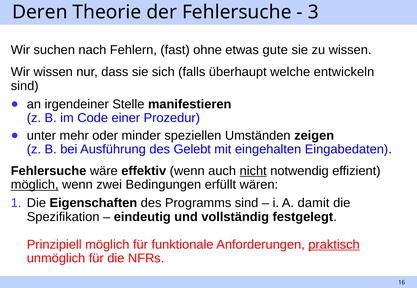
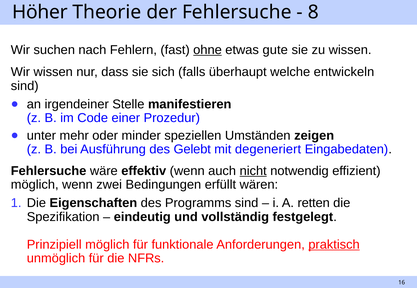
Deren: Deren -> Höher (40, 12)
3: 3 -> 8 (313, 12)
ohne underline: none -> present (208, 50)
eingehalten: eingehalten -> degeneriert (268, 150)
möglich underline: present -> none (35, 185)
damit: damit -> retten (314, 204)
